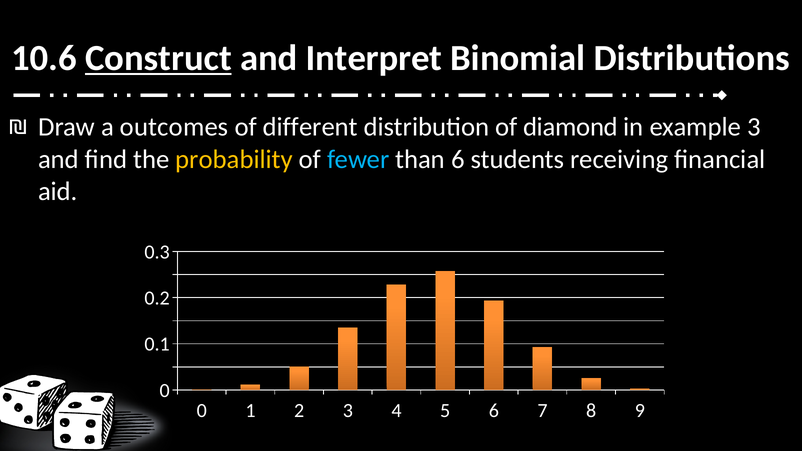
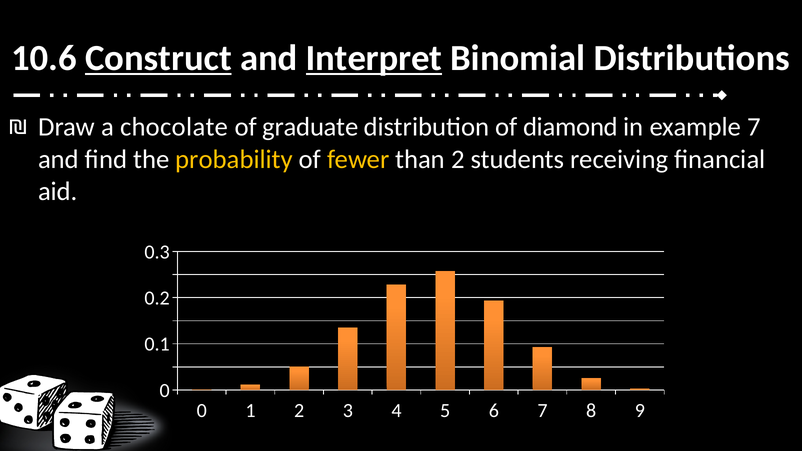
Interpret underline: none -> present (374, 58)
outcomes: outcomes -> chocolate (174, 127)
different: different -> graduate (310, 127)
example 3: 3 -> 7 (754, 127)
fewer colour: light blue -> yellow (358, 159)
than 6: 6 -> 2 (458, 159)
